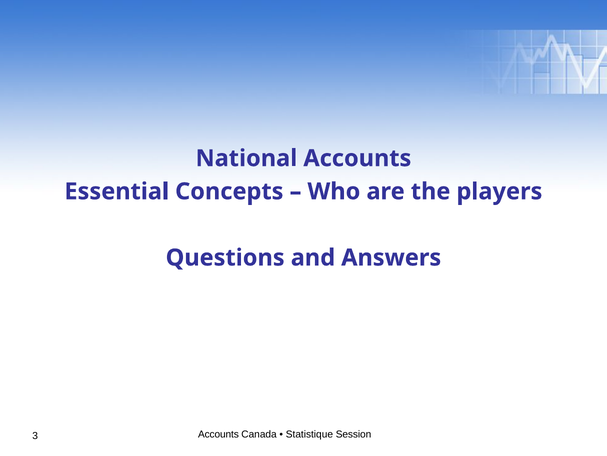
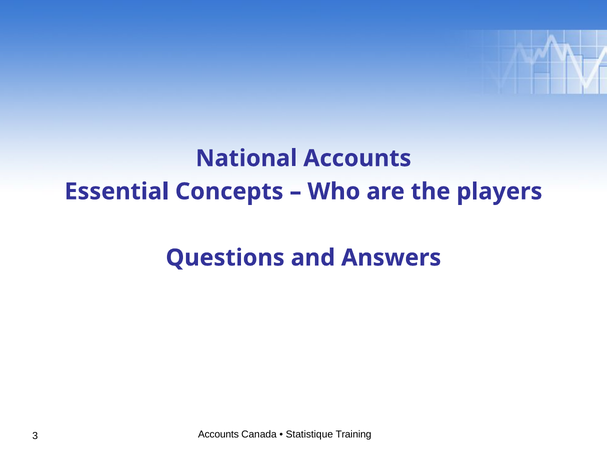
Session: Session -> Training (354, 434)
